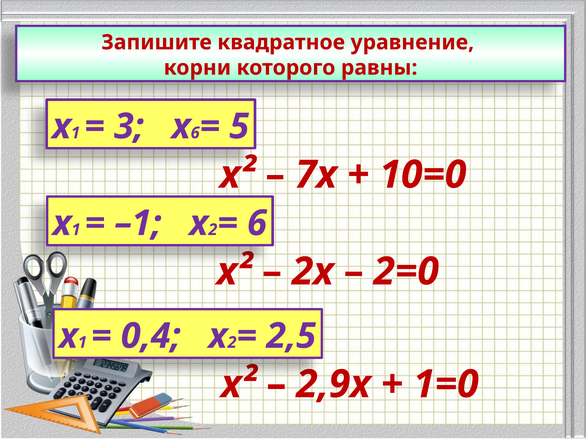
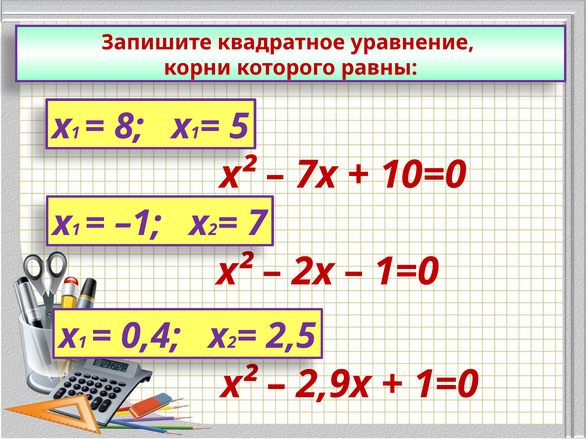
3: 3 -> 8 (129, 127)
6: 6 -> 1 (195, 133)
6: 6 -> 7 (257, 224)
2=0: 2=0 -> 1=0 (406, 272)
